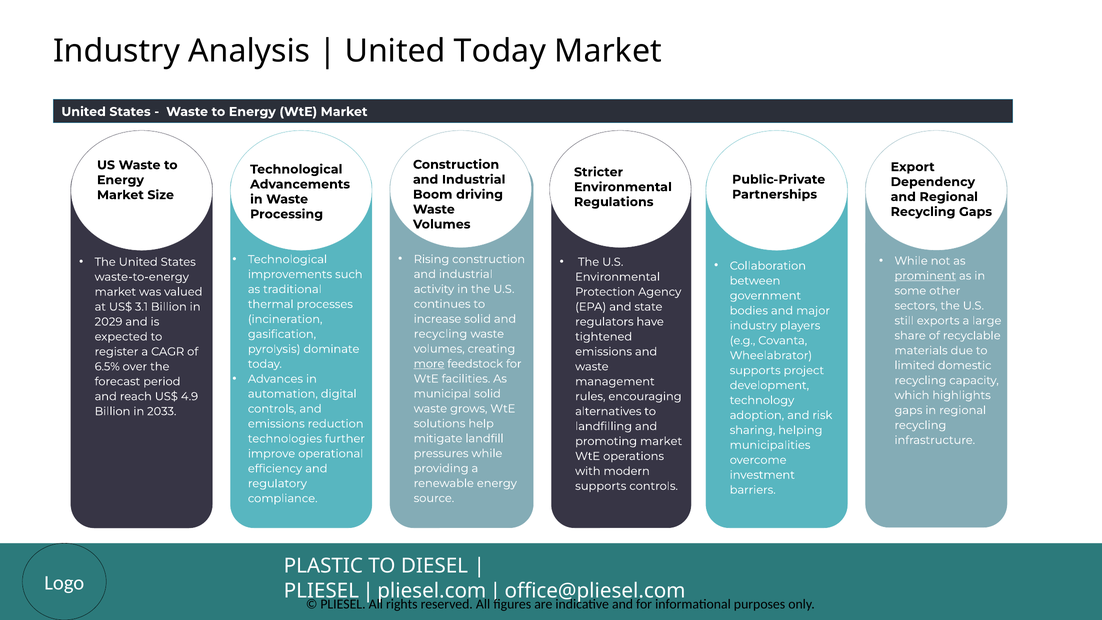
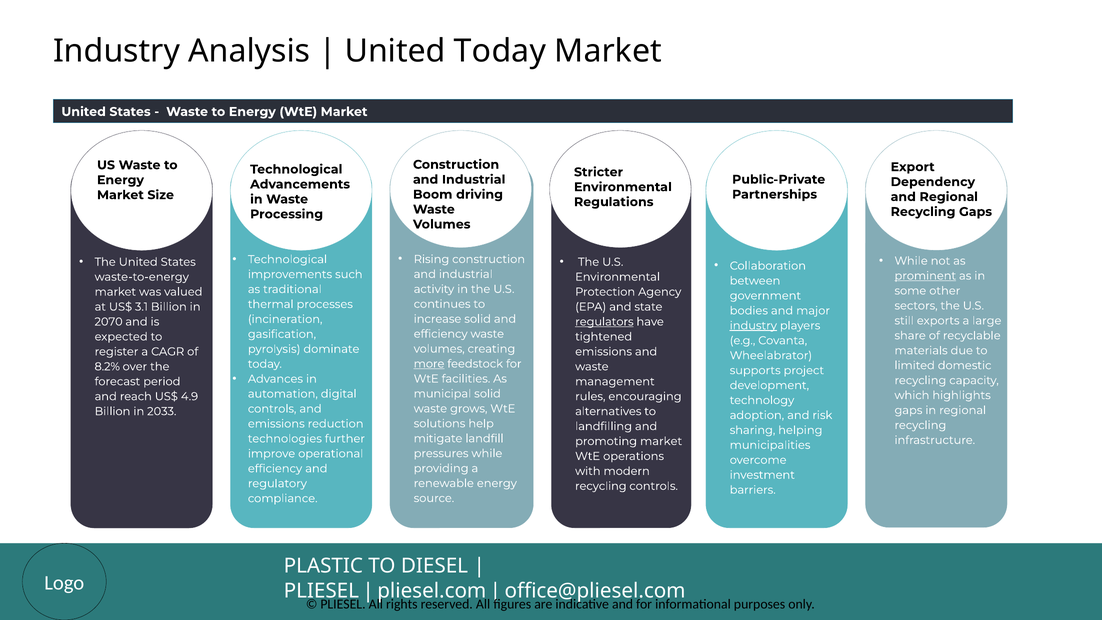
2029: 2029 -> 2070 (109, 322)
regulators underline: none -> present (604, 322)
industry underline: none -> present (753, 326)
recycling: recycling -> efficiency (441, 334)
6.5%: 6.5% -> 8.2% (107, 366)
supports: supports -> recycling (601, 486)
